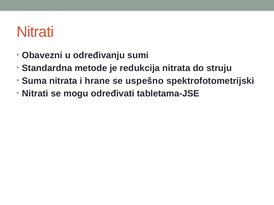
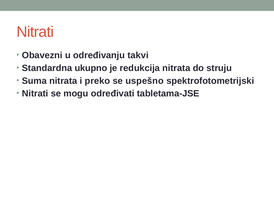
sumi: sumi -> takvi (138, 55)
metode: metode -> ukupno (91, 68)
hrane: hrane -> preko (97, 81)
